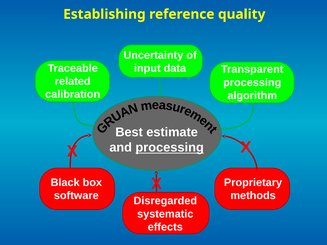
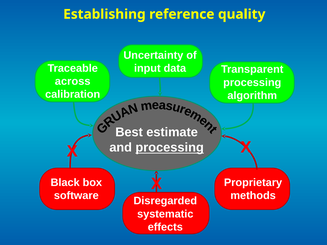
related: related -> across (73, 81)
